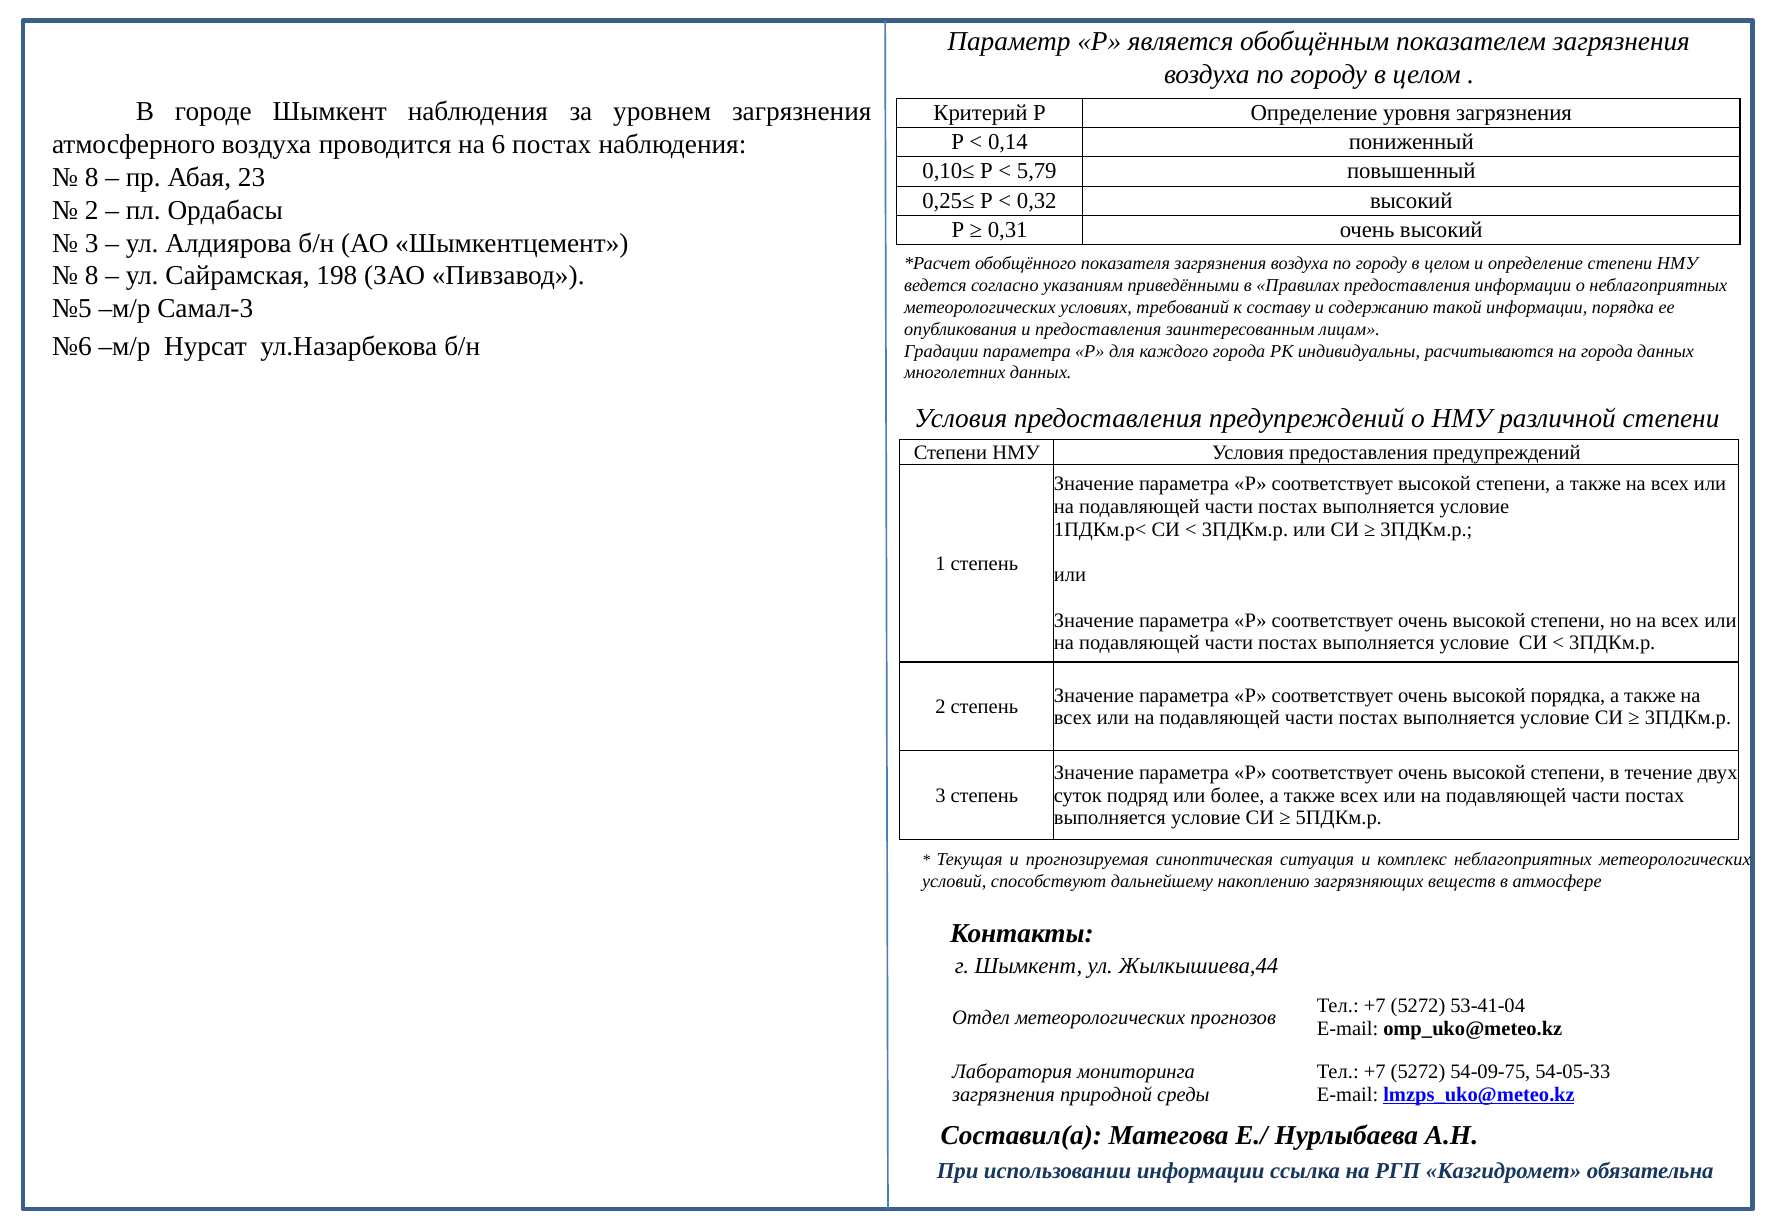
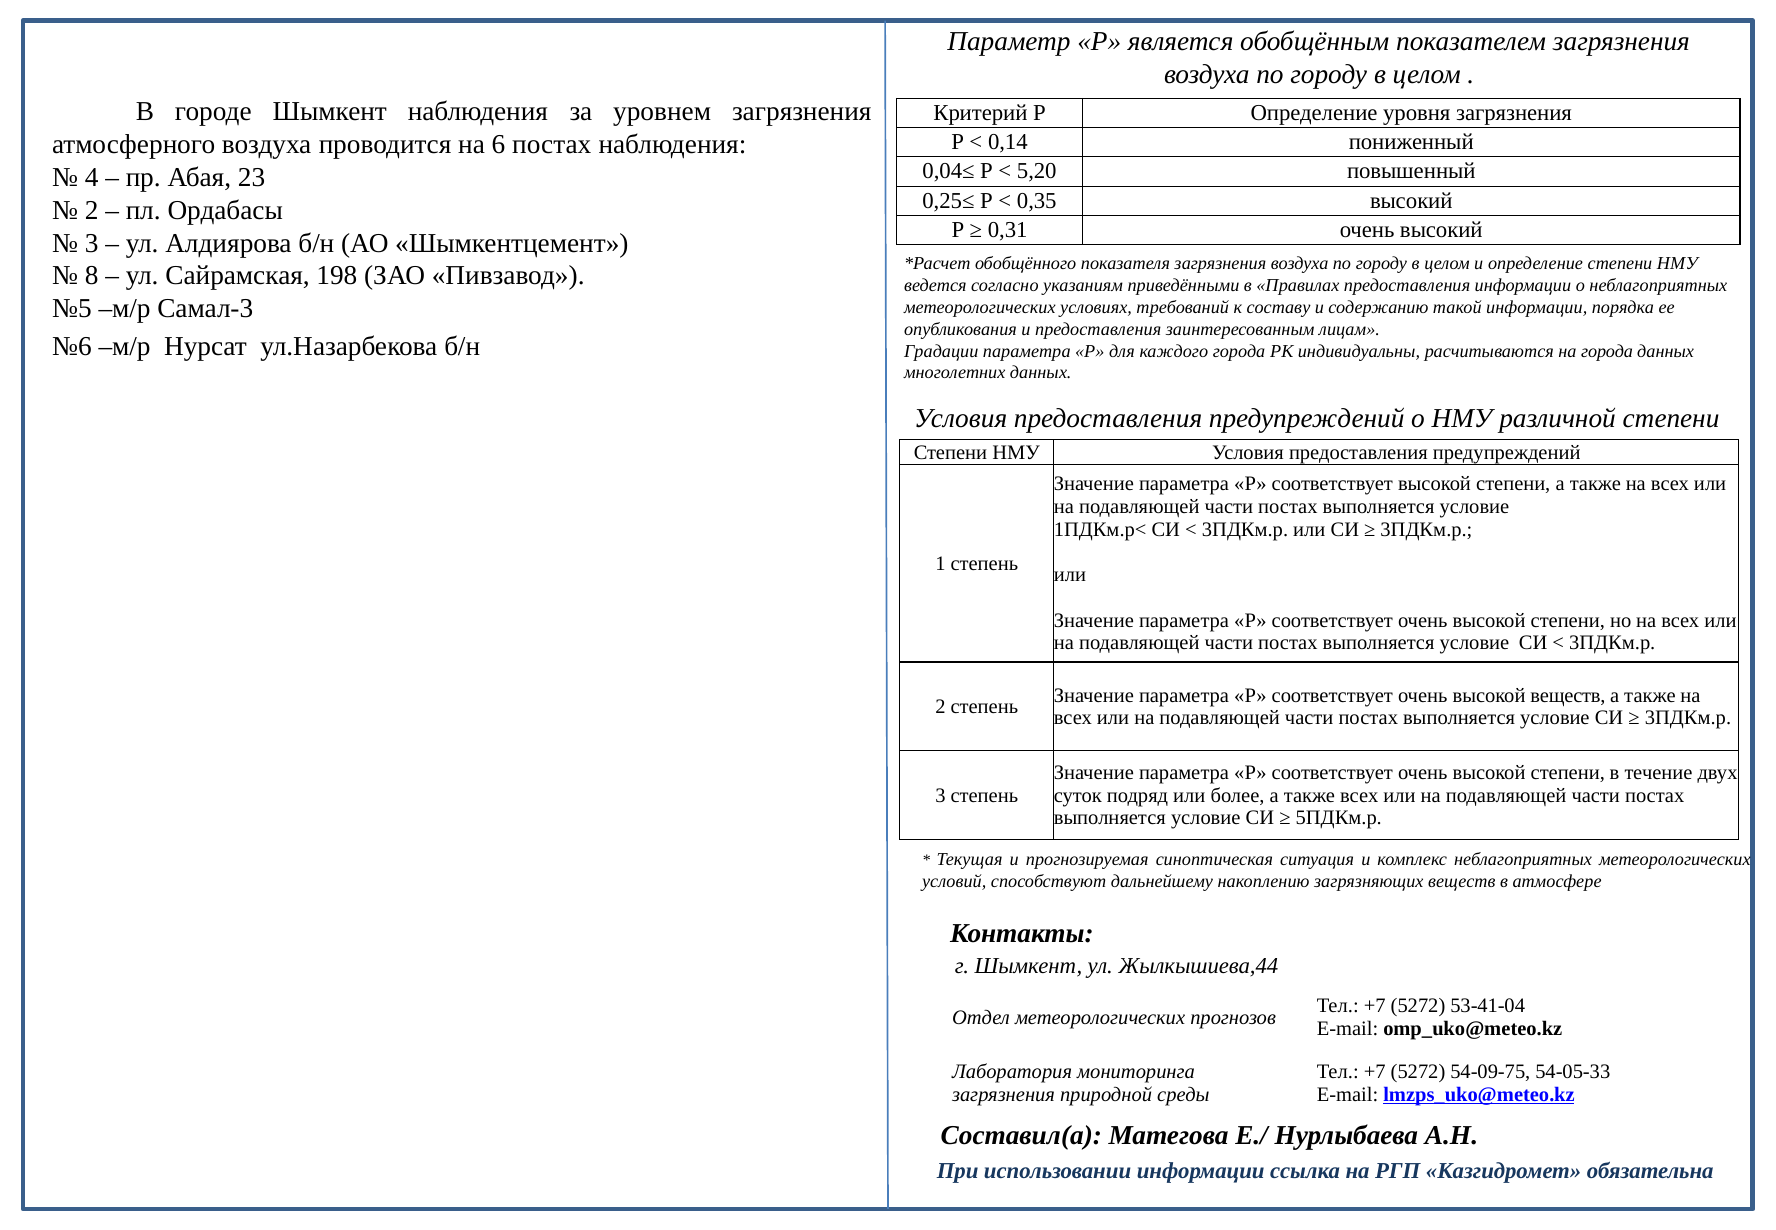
0,10≤: 0,10≤ -> 0,04≤ (949, 171)
5,79: 5,79 -> 5,20 (1037, 171)
8: 8 -> 4 (92, 177)
0,32: 0,32 -> 0,35 (1037, 201)
высокой порядка: порядка -> веществ (1568, 695)
